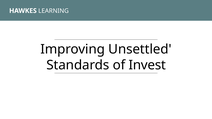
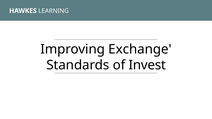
Unsettled: Unsettled -> Exchange (140, 49)
